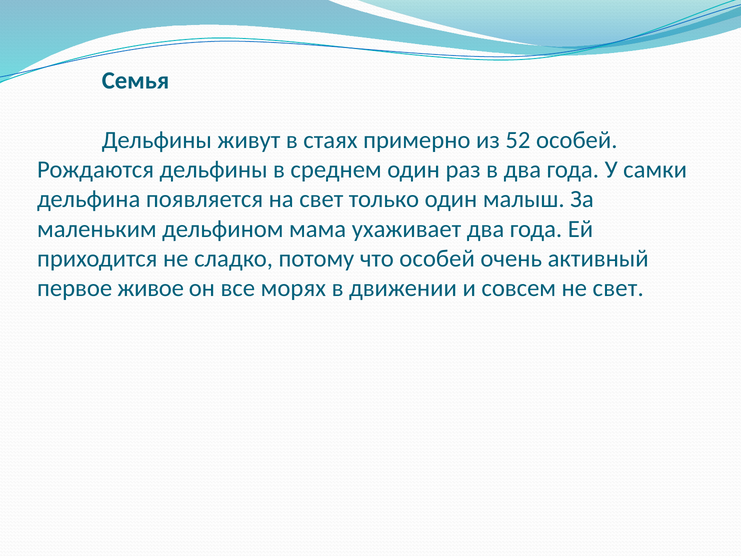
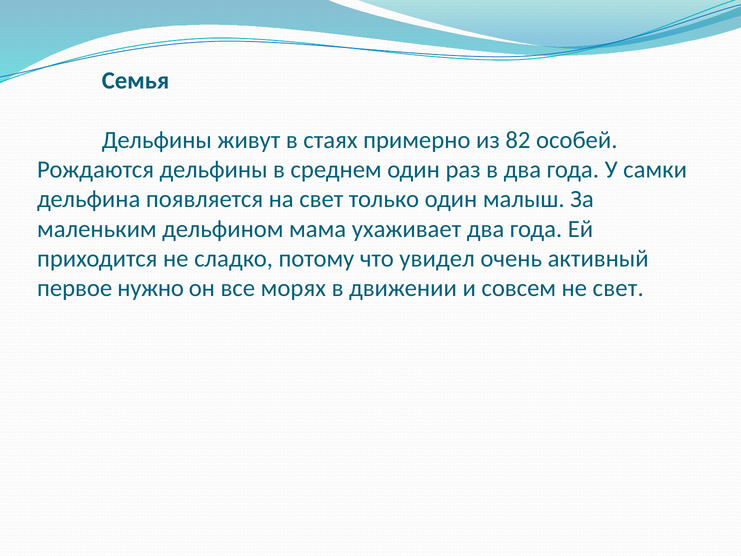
52: 52 -> 82 (518, 140)
что особей: особей -> увидел (437, 258)
живое: живое -> нужно (151, 288)
